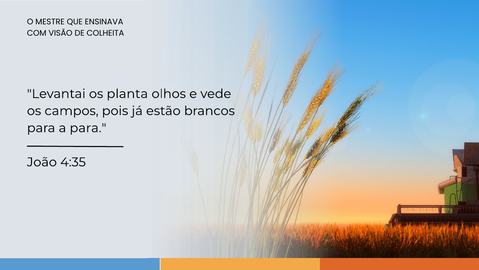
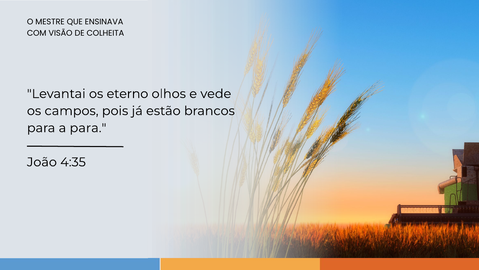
planta: planta -> eterno (127, 94)
